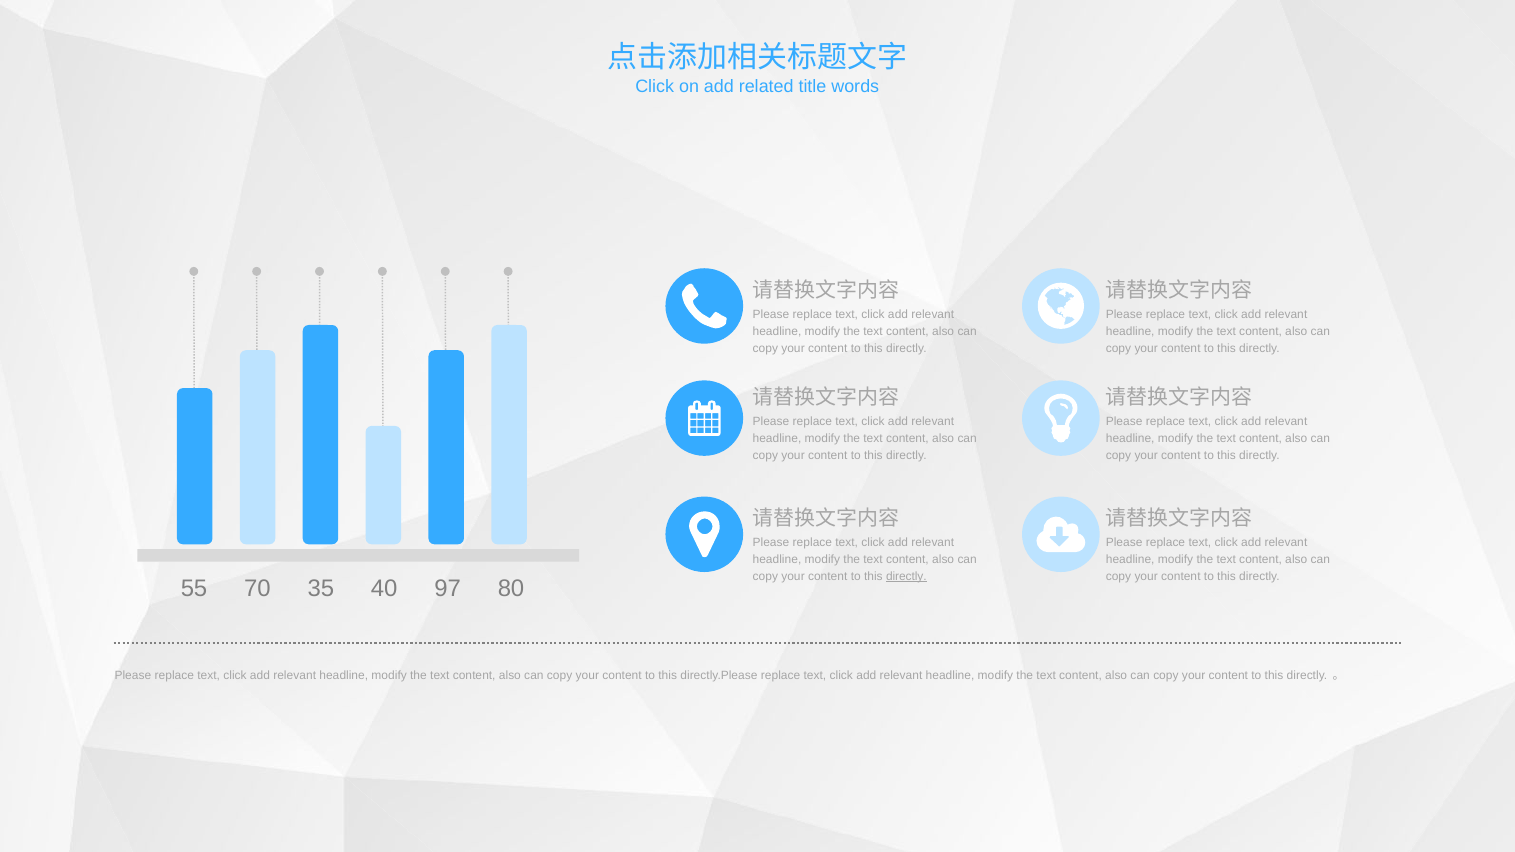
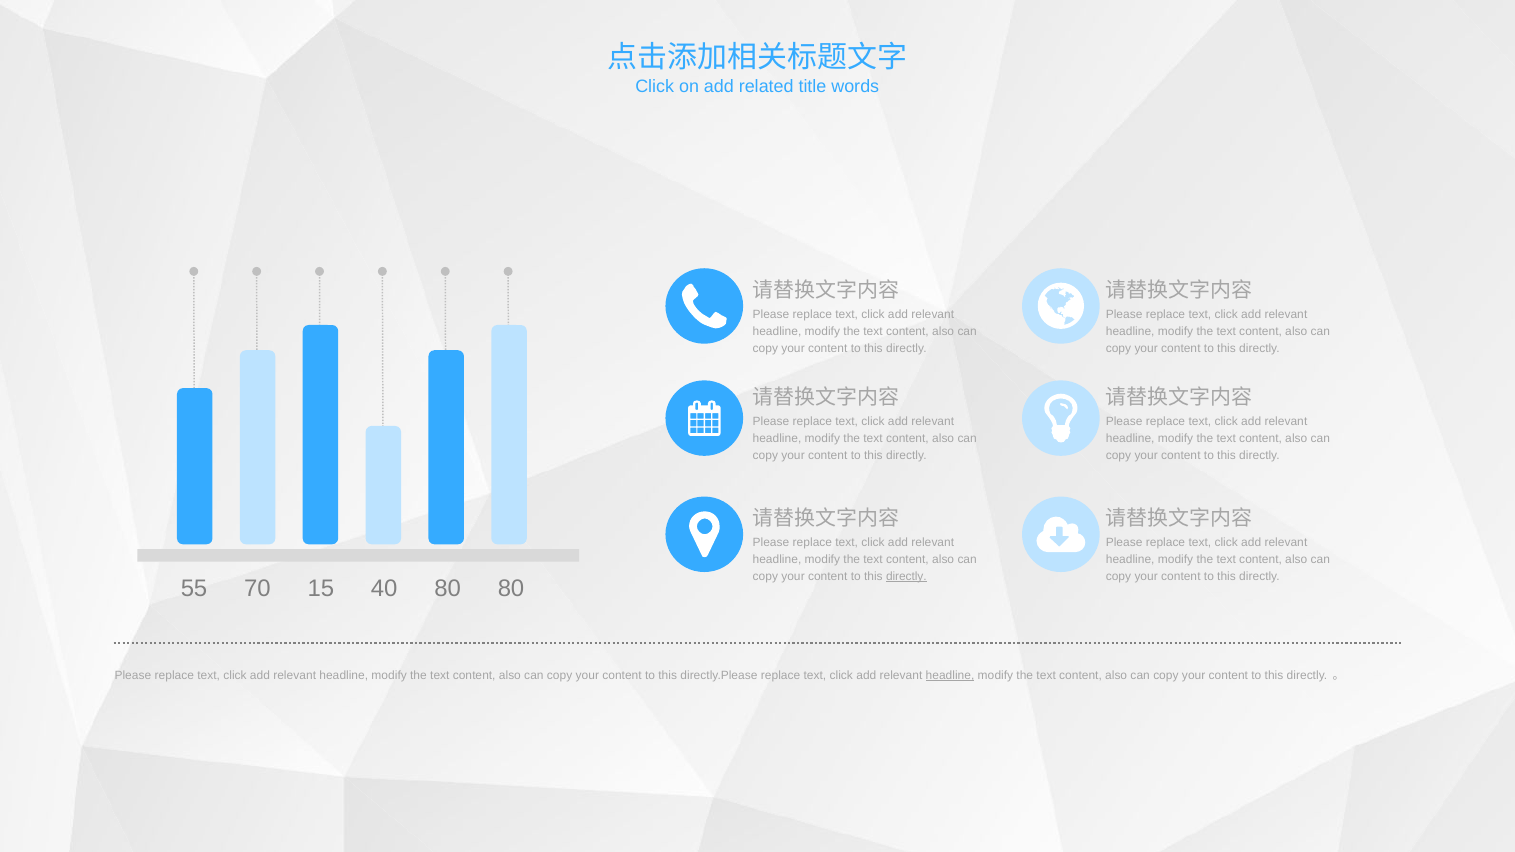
35: 35 -> 15 (321, 588)
40 97: 97 -> 80 (448, 588)
headline underline: none -> present (950, 676)
